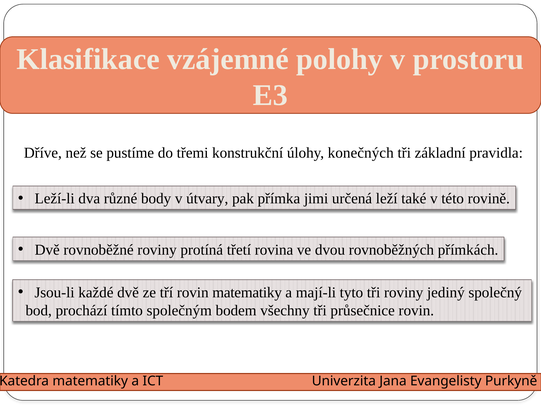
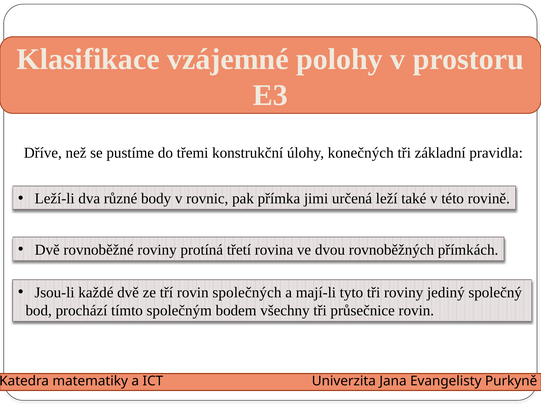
útvary: útvary -> rovnic (207, 199)
rovin matematiky: matematiky -> společných (247, 292)
